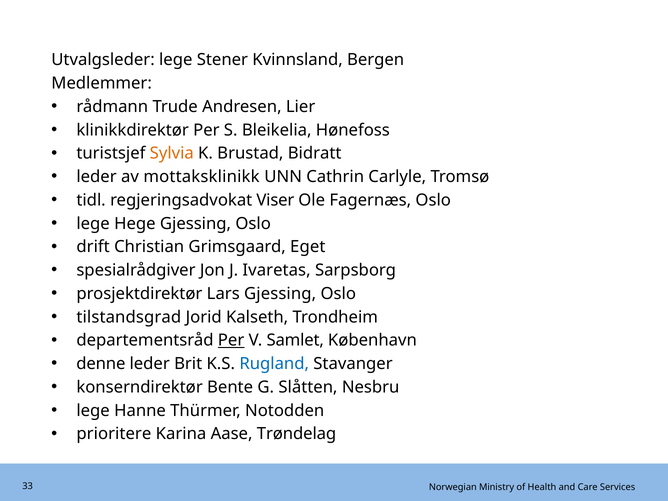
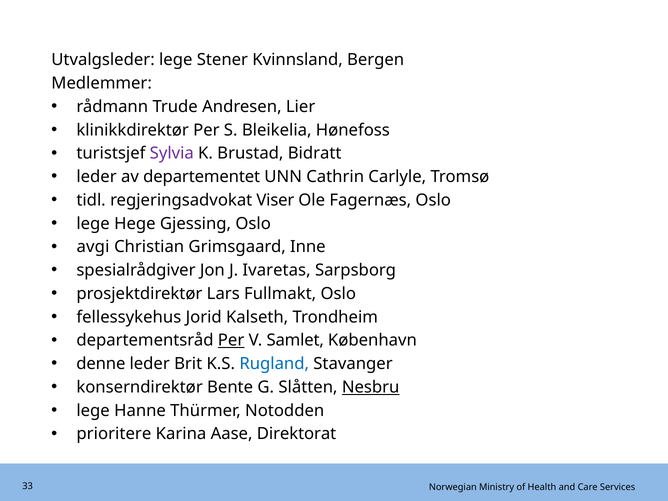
Sylvia colour: orange -> purple (172, 153)
mottaksklinikk: mottaksklinikk -> departementet (202, 177)
drift: drift -> avgi (93, 247)
Eget: Eget -> Inne (308, 247)
Lars Gjessing: Gjessing -> Fullmakt (280, 294)
tilstandsgrad: tilstandsgrad -> fellessykehus (129, 317)
Nesbru underline: none -> present (371, 387)
Trøndelag: Trøndelag -> Direktorat (297, 434)
